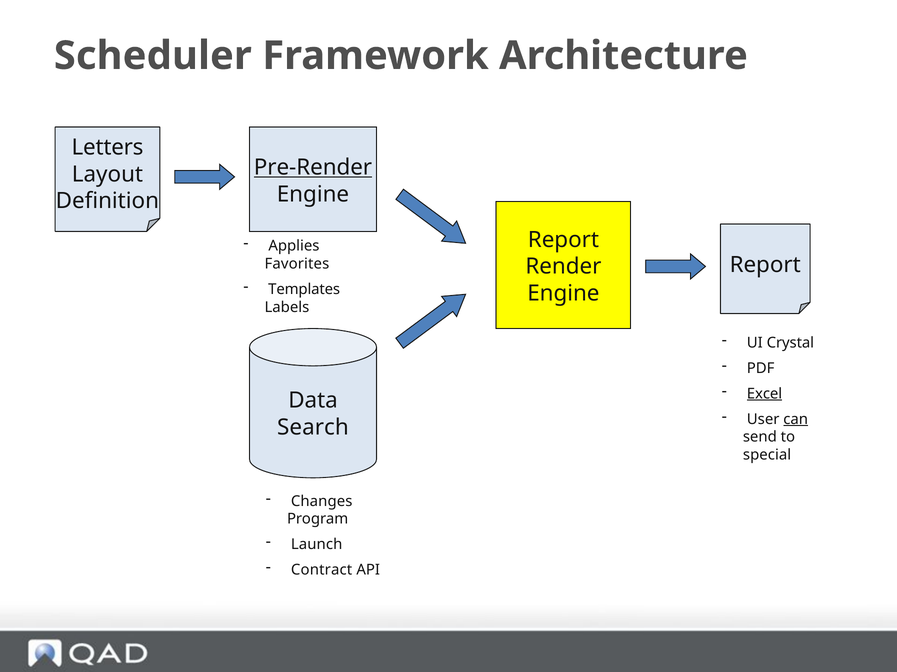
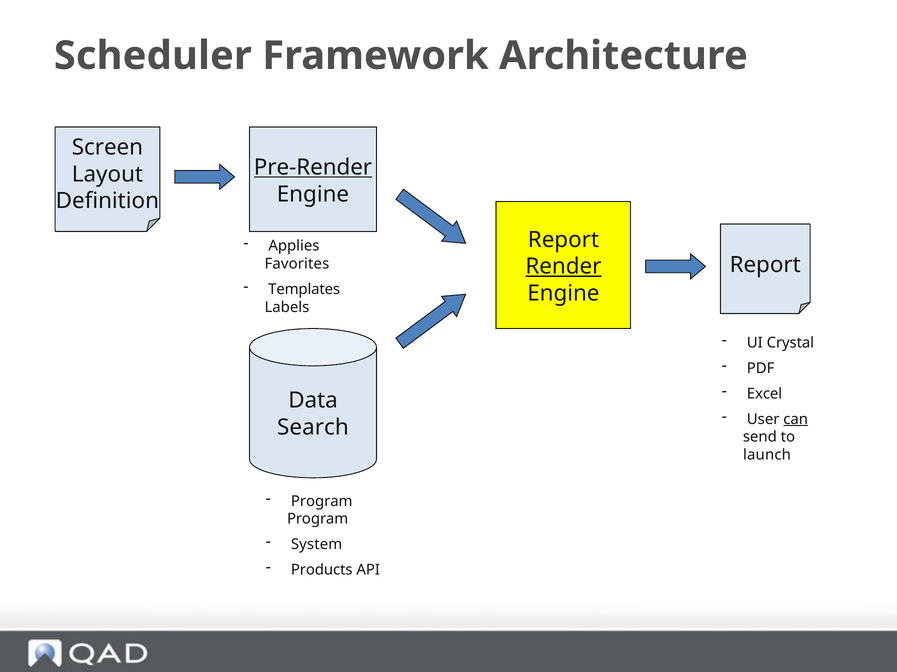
Letters: Letters -> Screen (107, 147)
Render underline: none -> present (563, 267)
Excel underline: present -> none (764, 394)
special: special -> launch (767, 455)
Changes: Changes -> Program (322, 502)
Launch: Launch -> System (317, 545)
Contract: Contract -> Products (322, 570)
